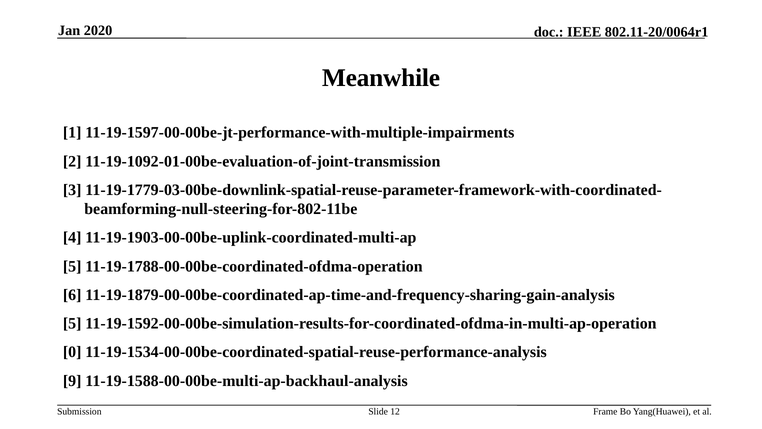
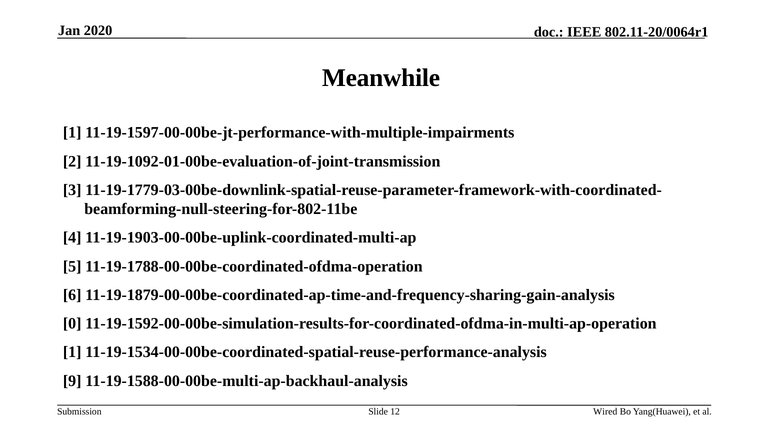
5: 5 -> 0 (72, 323)
0: 0 -> 1 (72, 352)
Frame: Frame -> Wired (605, 411)
